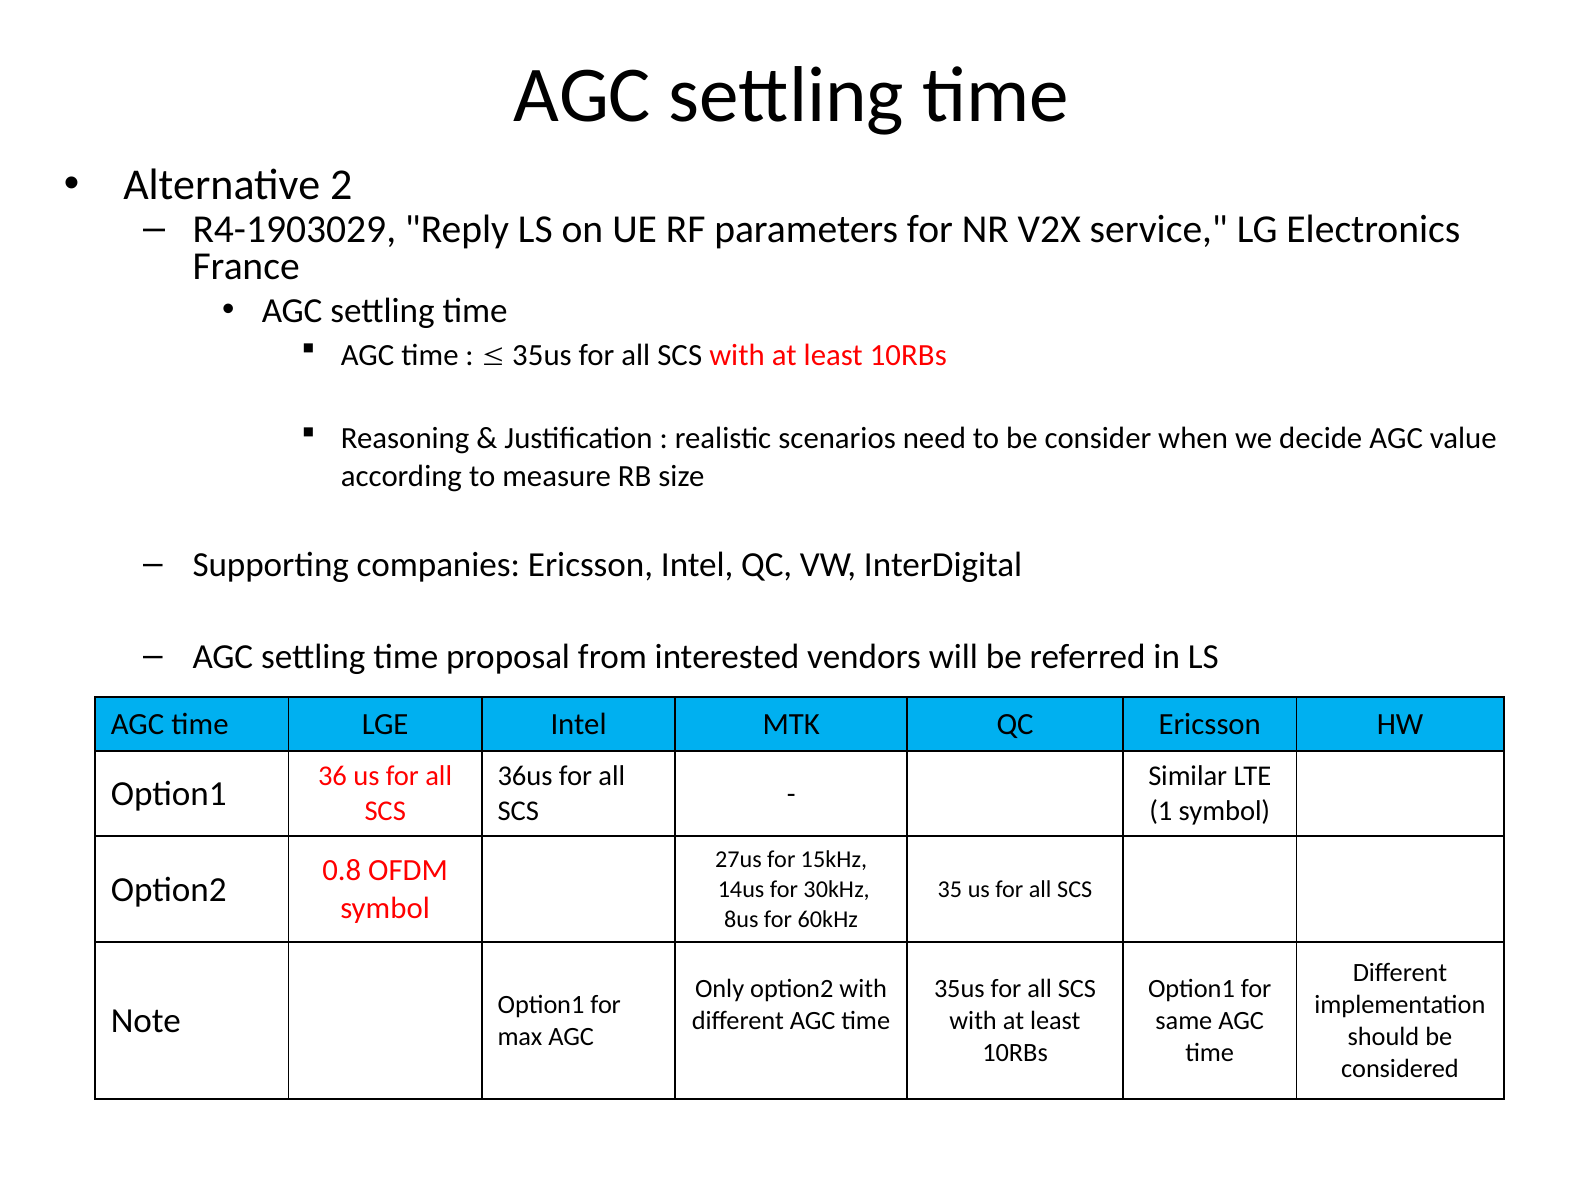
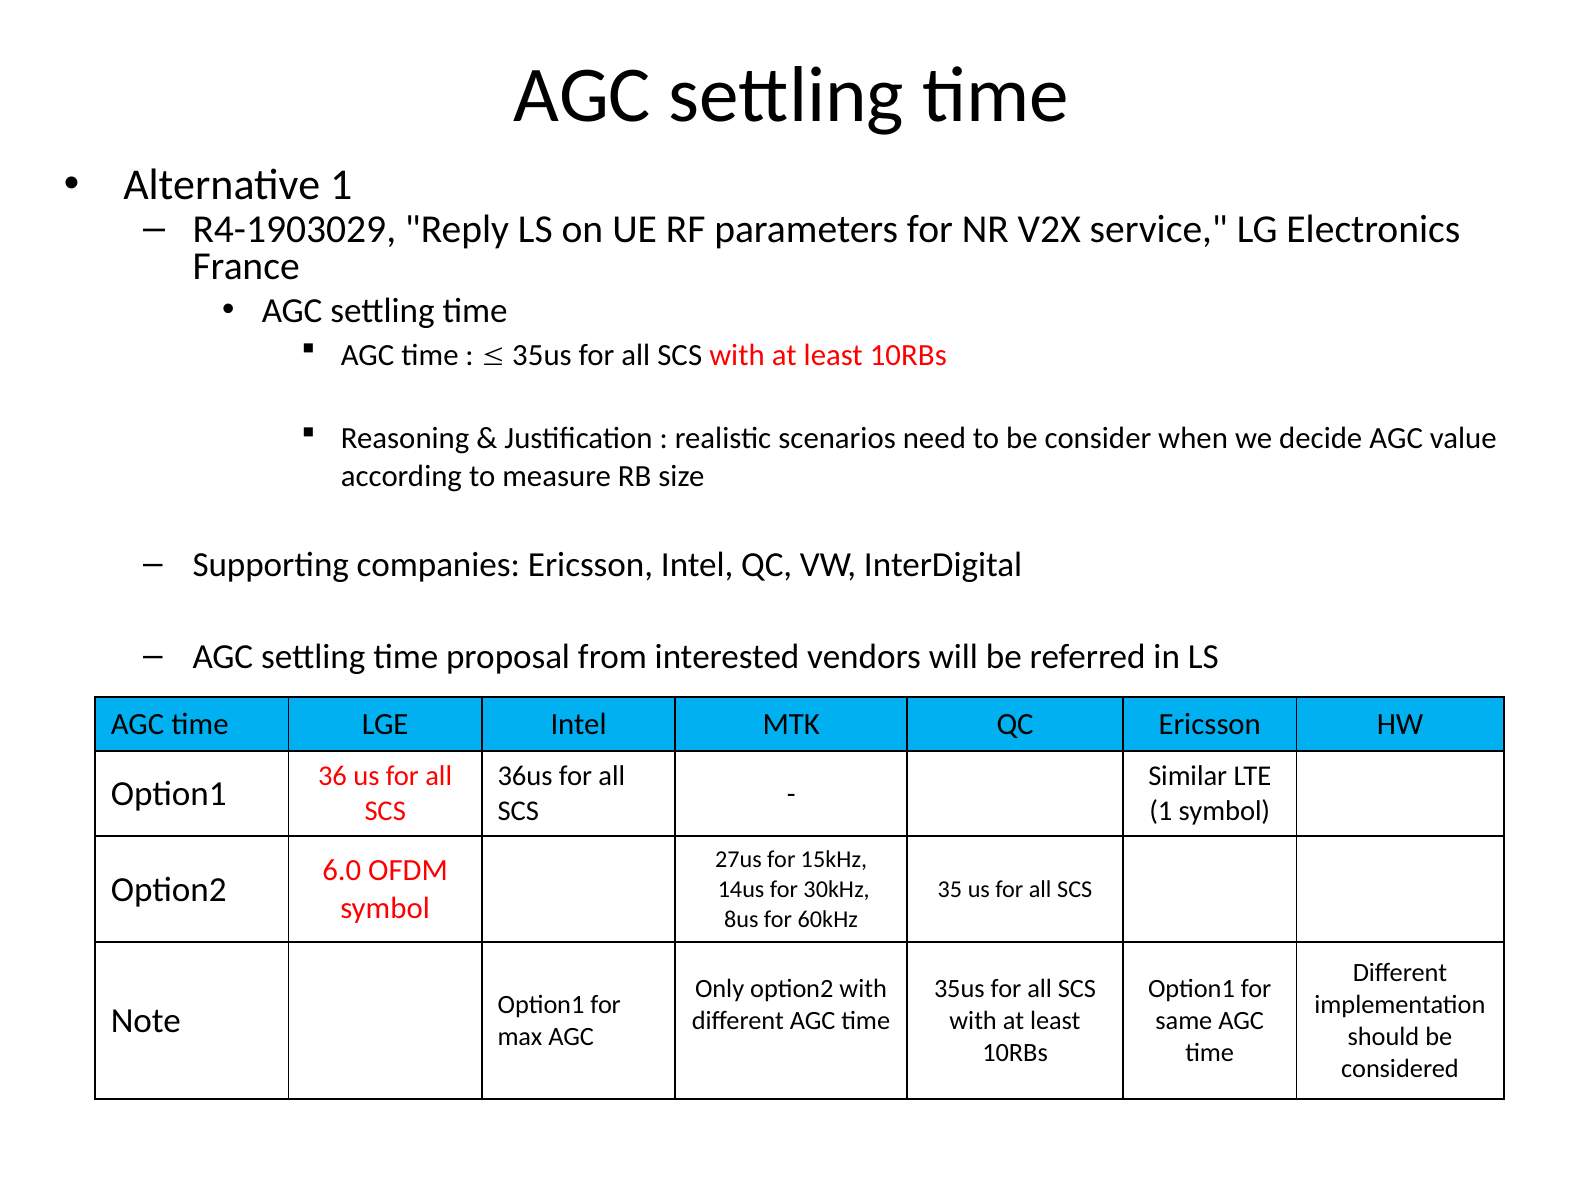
Alternative 2: 2 -> 1 (341, 185)
0.8: 0.8 -> 6.0 (342, 871)
